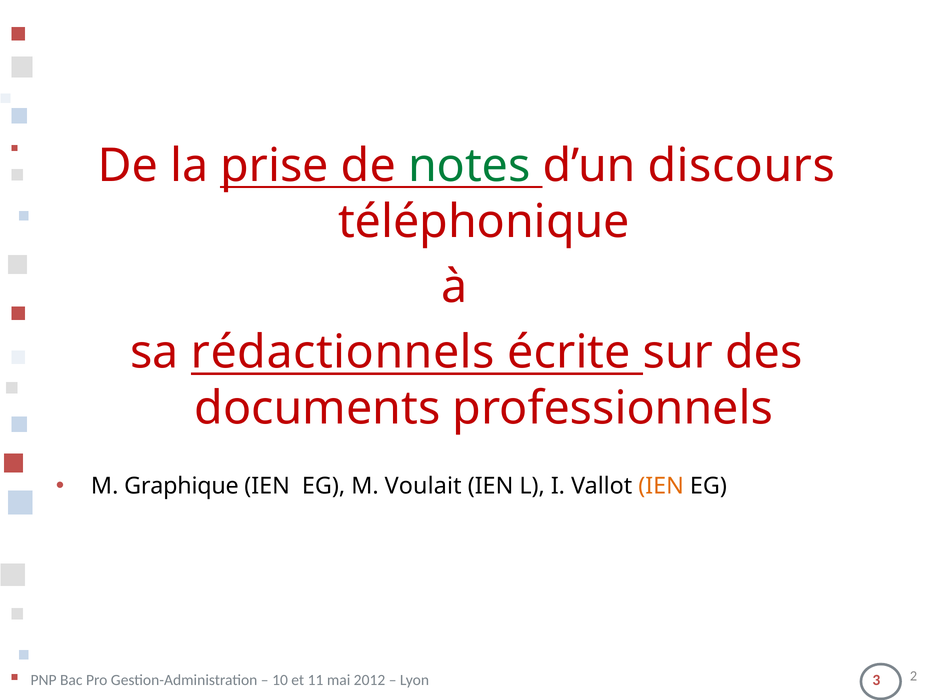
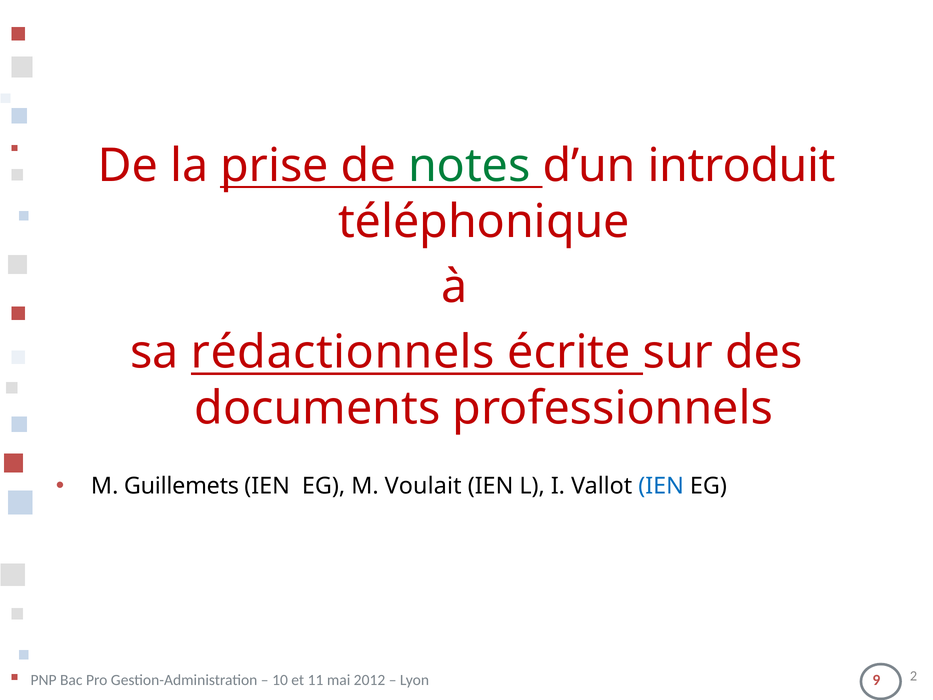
discours: discours -> introduit (742, 166)
Graphique: Graphique -> Guillemets (181, 486)
IEN colour: orange -> blue (661, 486)
3: 3 -> 9 (876, 680)
